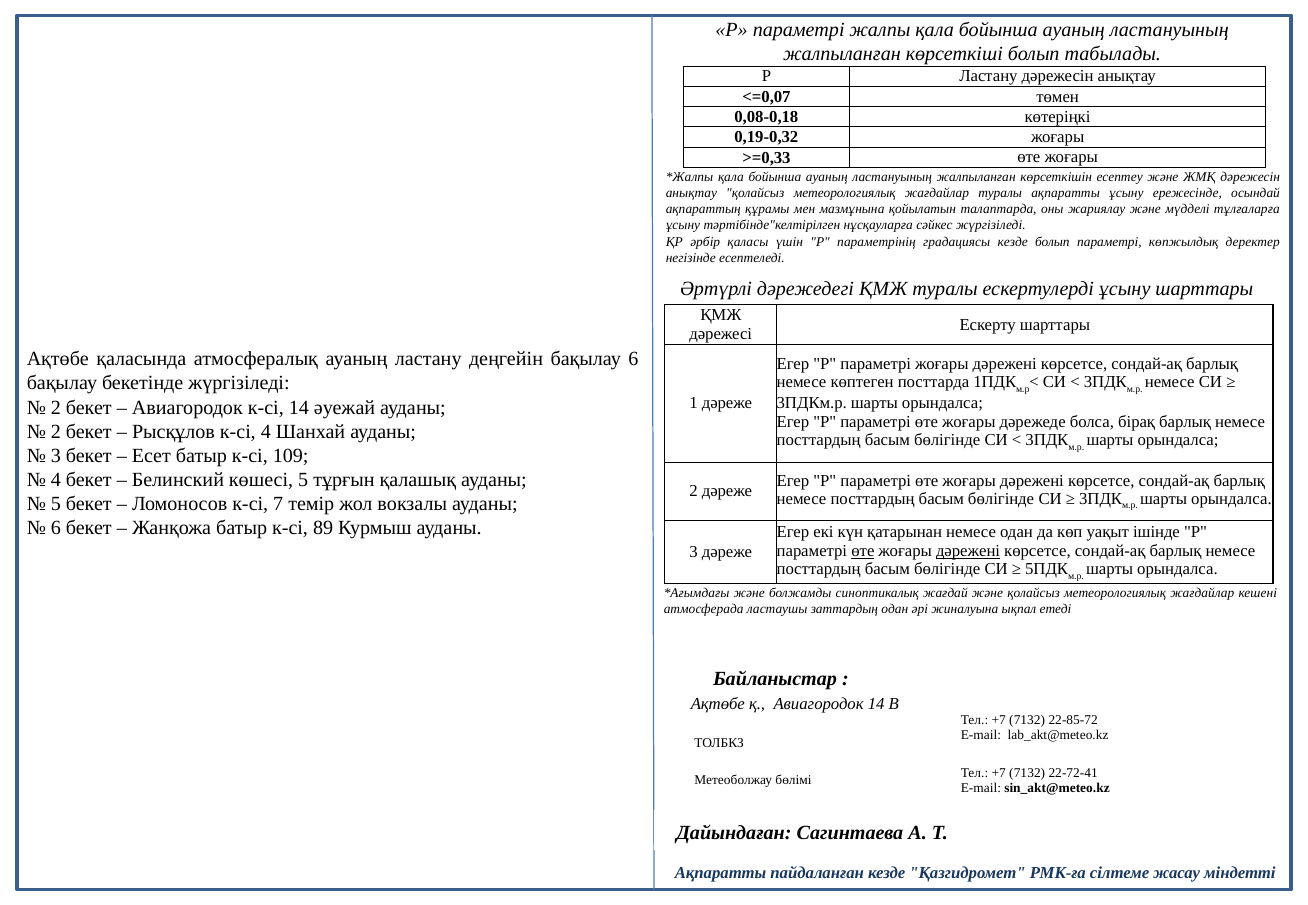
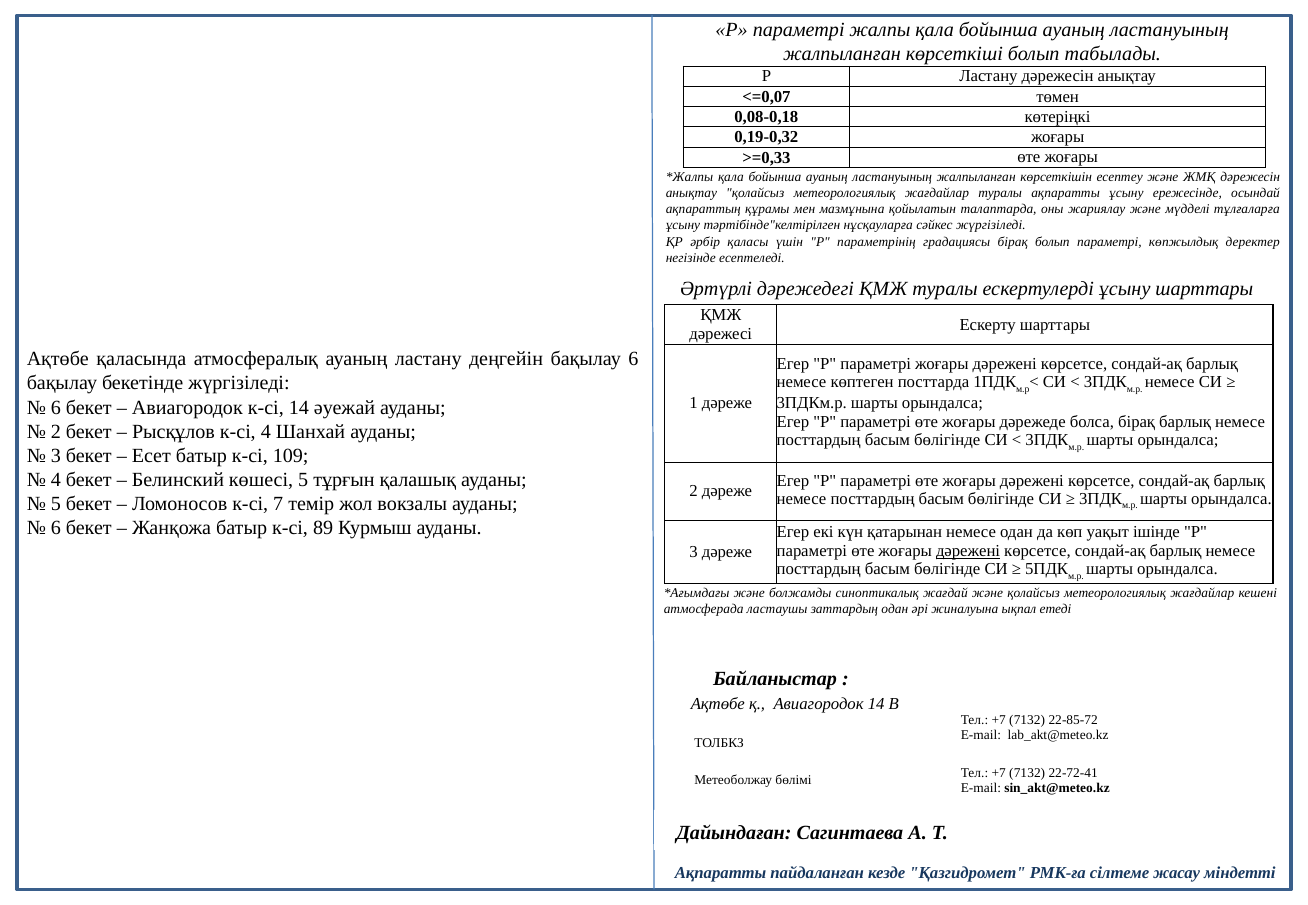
градациясы кезде: кезде -> бірақ (1013, 242)
2: 2 -> 6 (56, 408)
өте underline: present -> none (863, 551)
